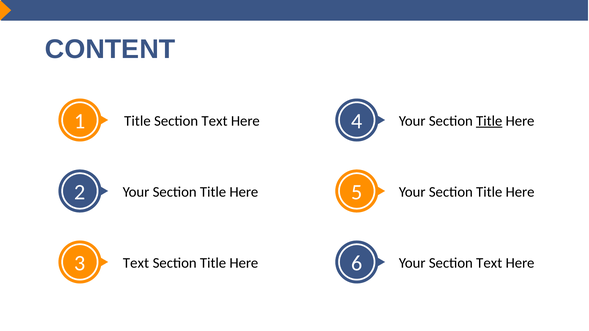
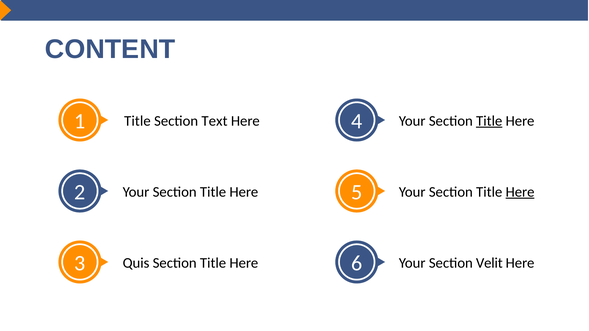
Here underline: none -> present (520, 192)
Text: Text -> Quis (136, 263)
Your Section Text: Text -> Velit (489, 263)
